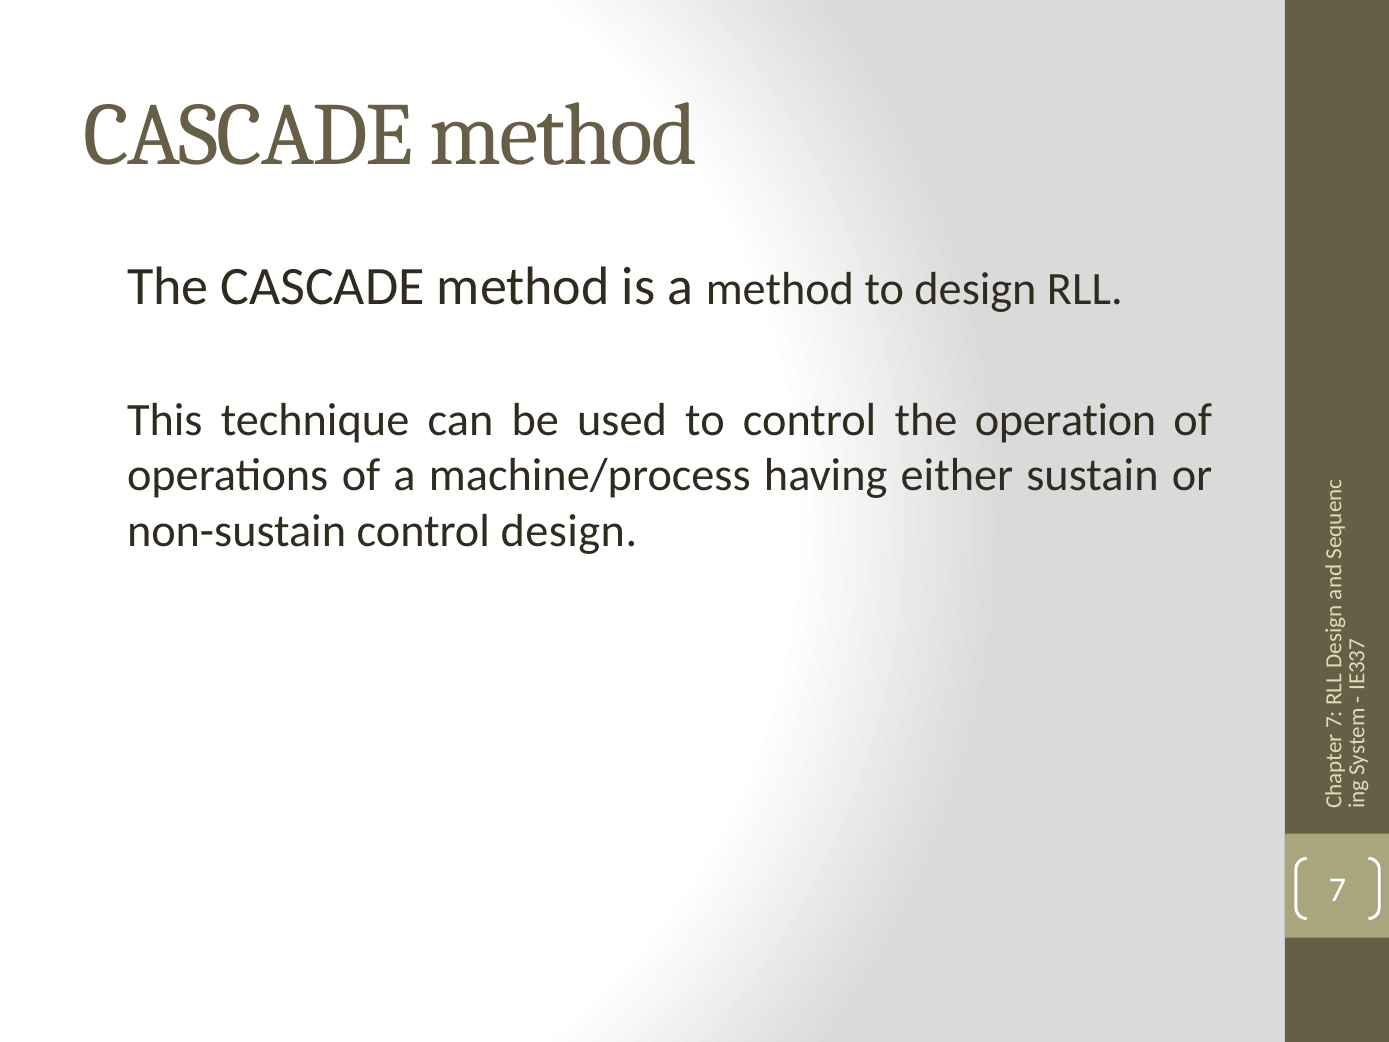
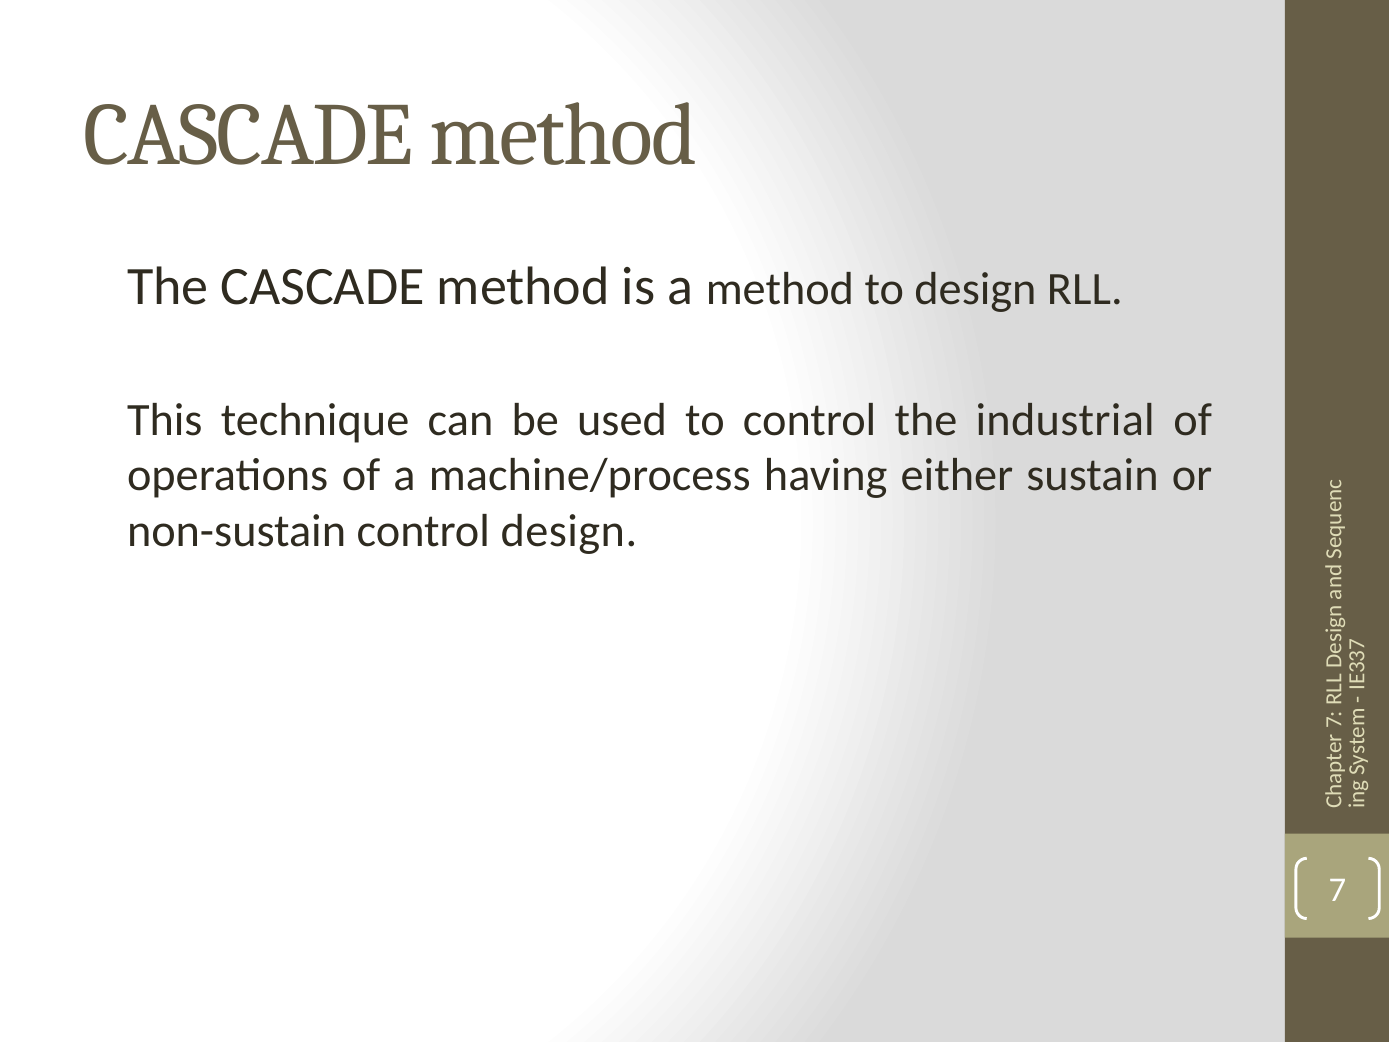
operation: operation -> industrial (1065, 420)
